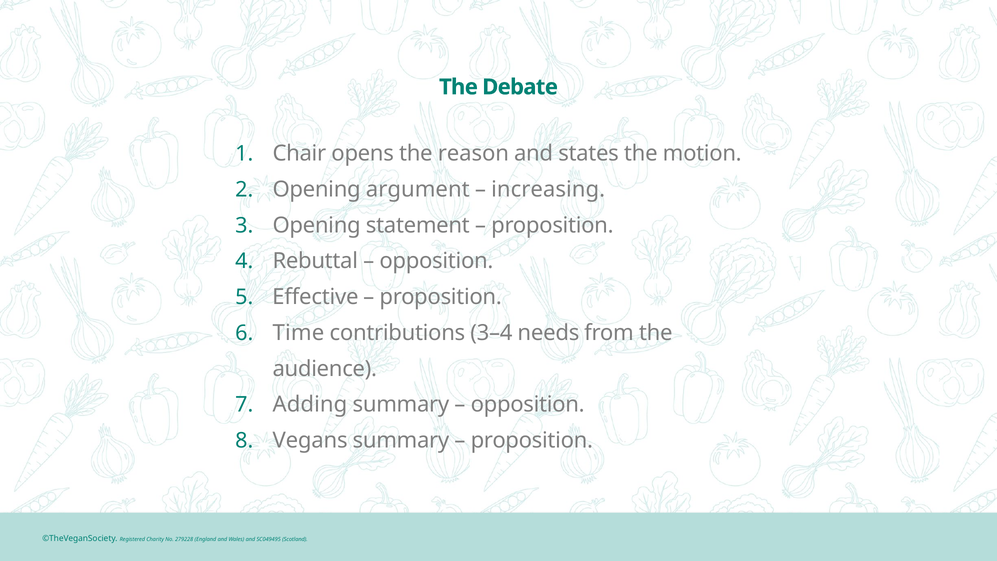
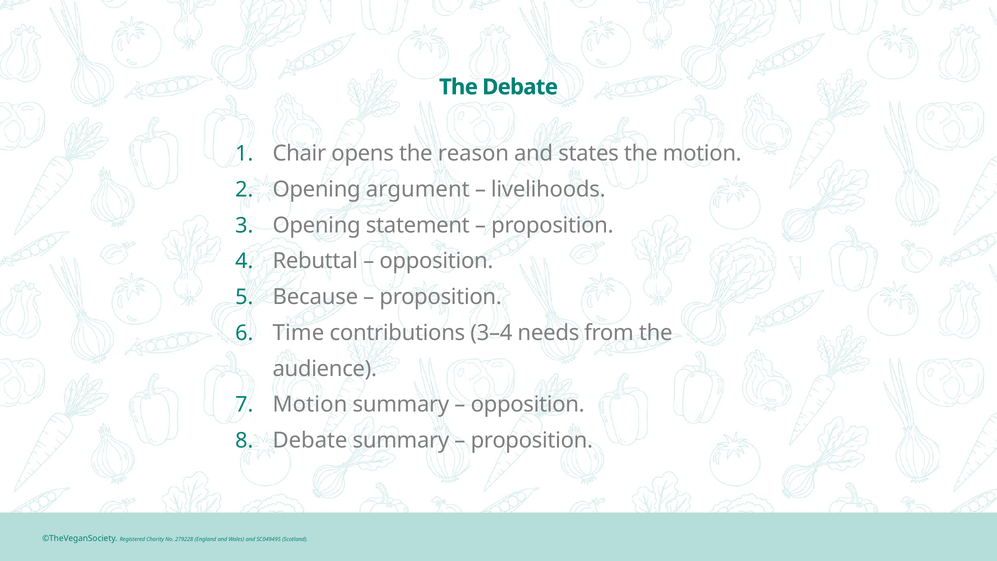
increasing: increasing -> livelihoods (548, 189)
Effective: Effective -> Because (315, 297)
Adding: Adding -> Motion (310, 404)
Vegans: Vegans -> Debate (310, 440)
